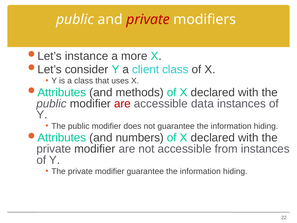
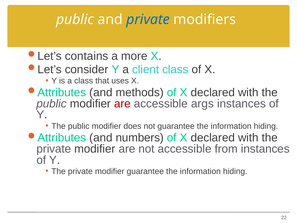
private colour: red -> blue (148, 20)
instance: instance -> contains (87, 56)
data: data -> args (202, 104)
